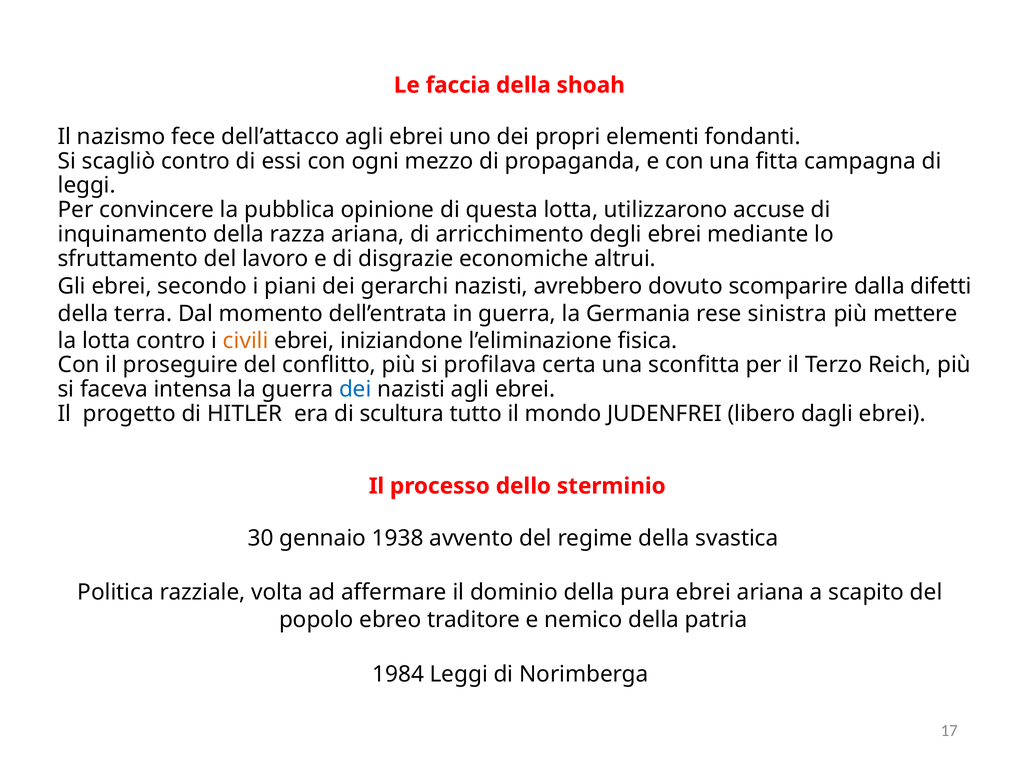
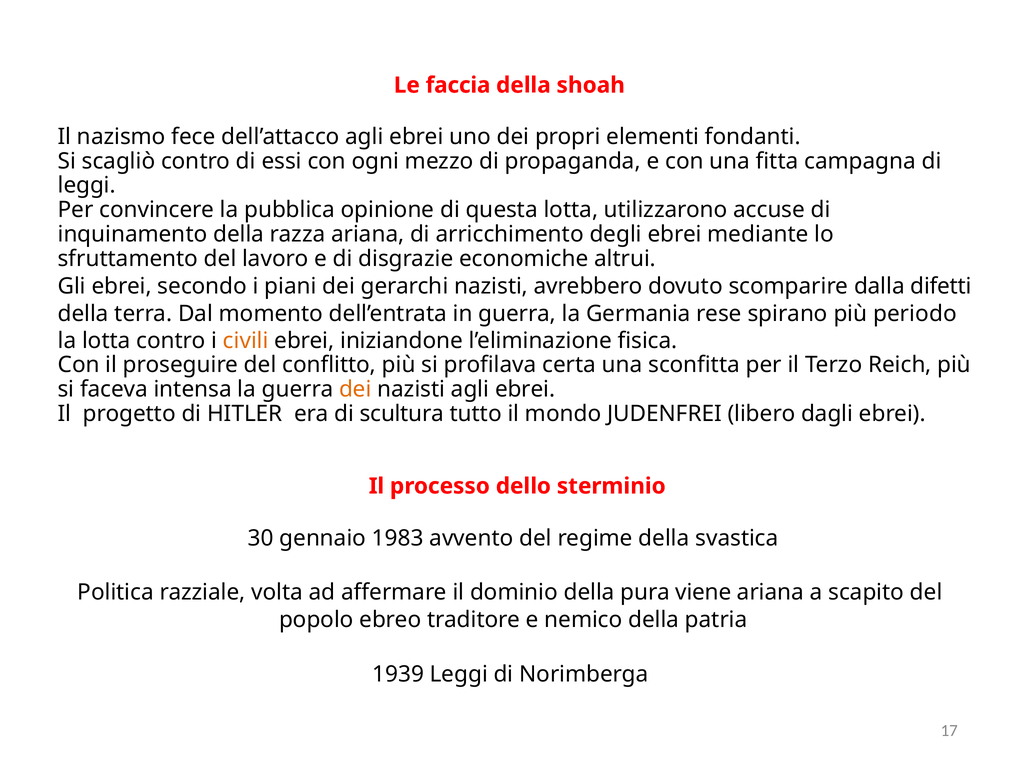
sinistra: sinistra -> spirano (788, 313)
mettere: mettere -> periodo (915, 313)
dei colour: blue -> orange (355, 389)
1938: 1938 -> 1983 (398, 538)
pura ebrei: ebrei -> viene (703, 592)
1984: 1984 -> 1939 (398, 673)
